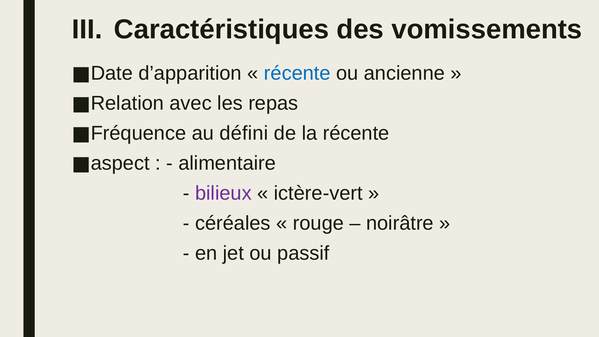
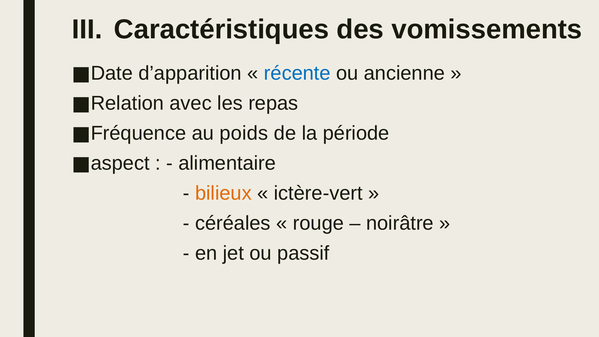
défini: défini -> poids (244, 133)
la récente: récente -> période (356, 133)
bilieux colour: purple -> orange (223, 193)
